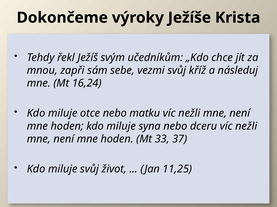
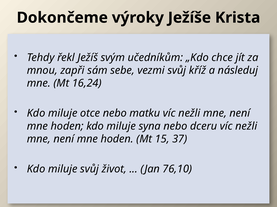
33: 33 -> 15 (162, 139)
11,25: 11,25 -> 76,10 (177, 170)
